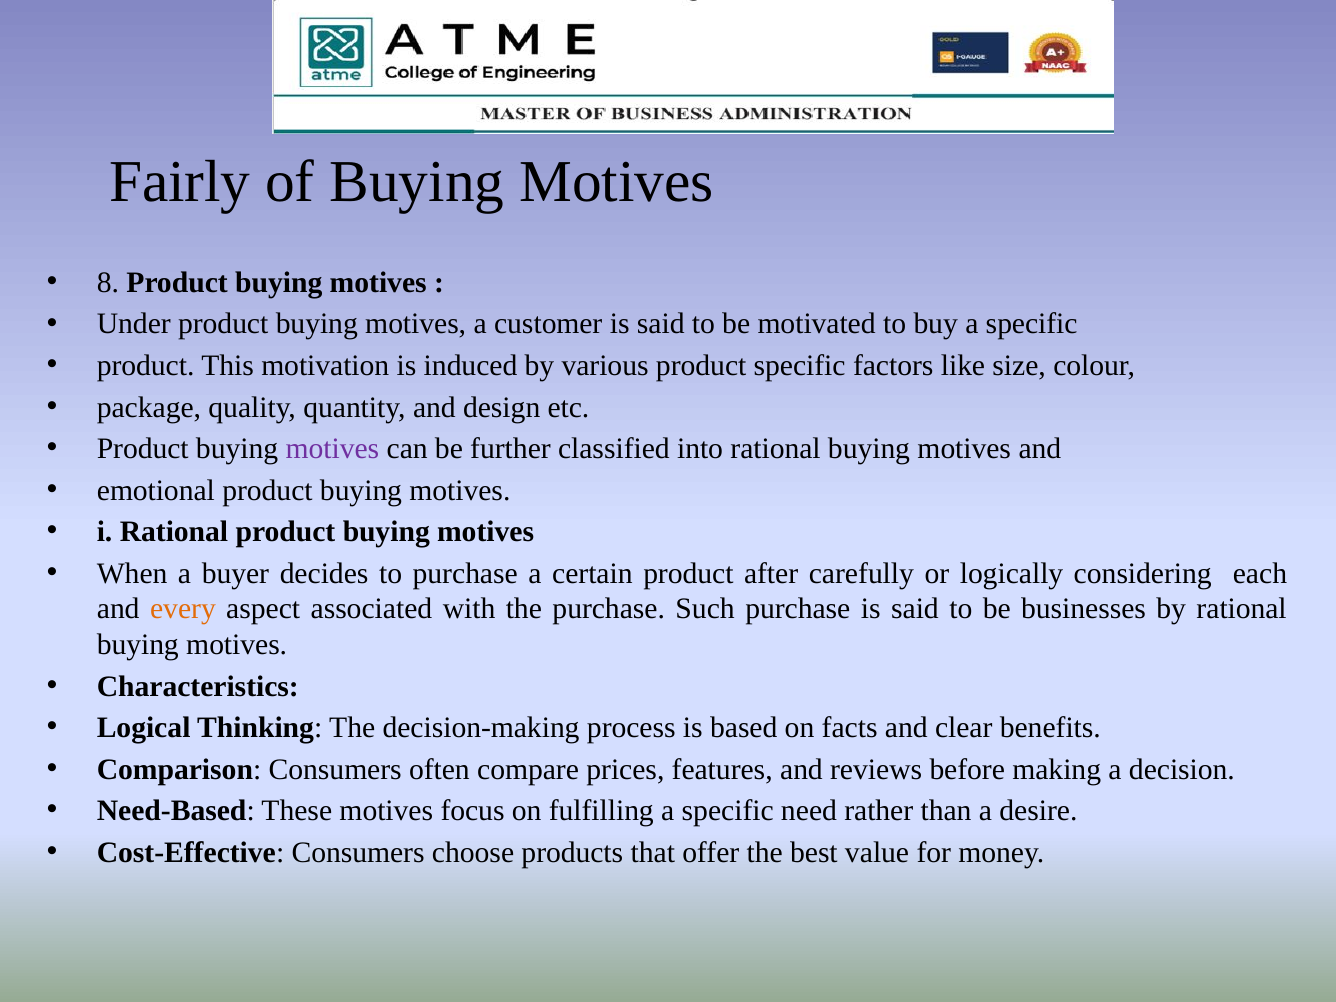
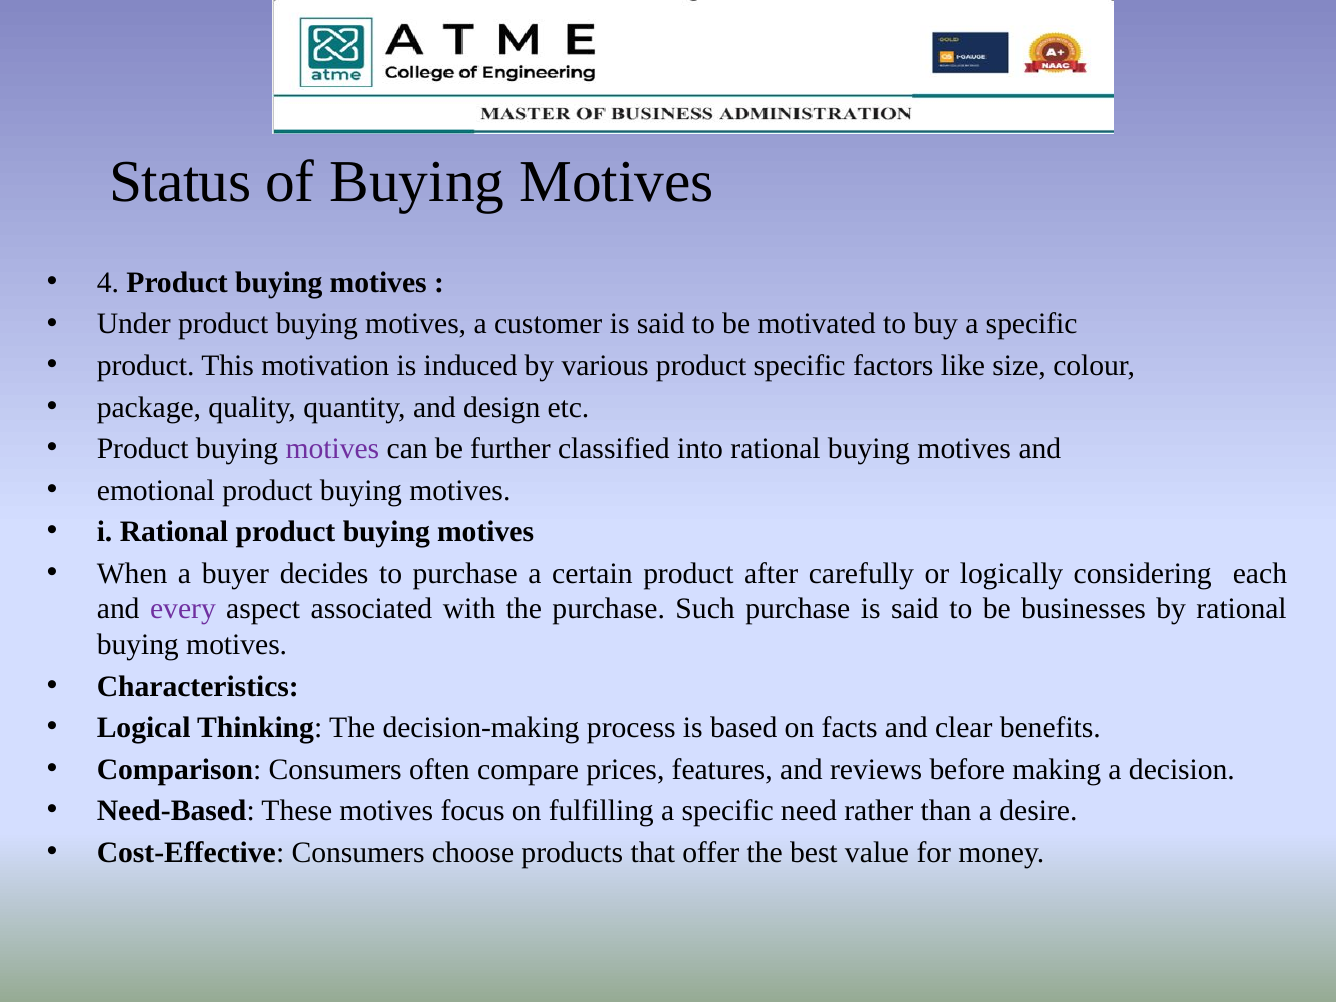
Fairly: Fairly -> Status (180, 182)
8: 8 -> 4 (108, 283)
every colour: orange -> purple (183, 609)
